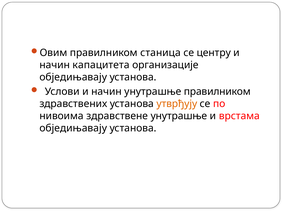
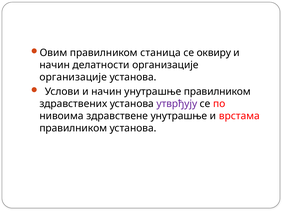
центру: центру -> оквиру (214, 53)
капацитета: капацитета -> делатности (101, 65)
обједињавају: обједињавају -> организације (73, 77)
утврђују colour: orange -> purple (177, 104)
обједињавају: обједињавају -> правилником (73, 128)
